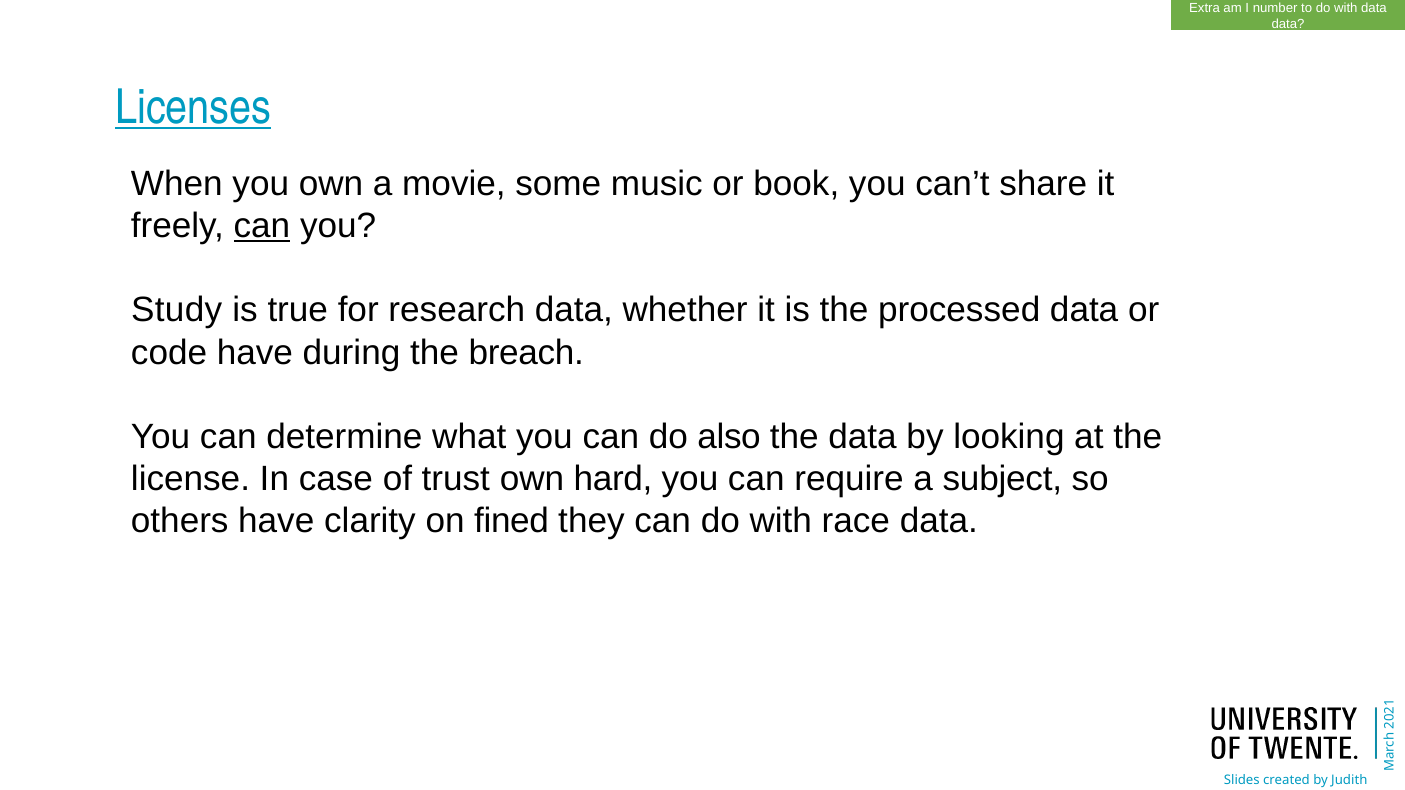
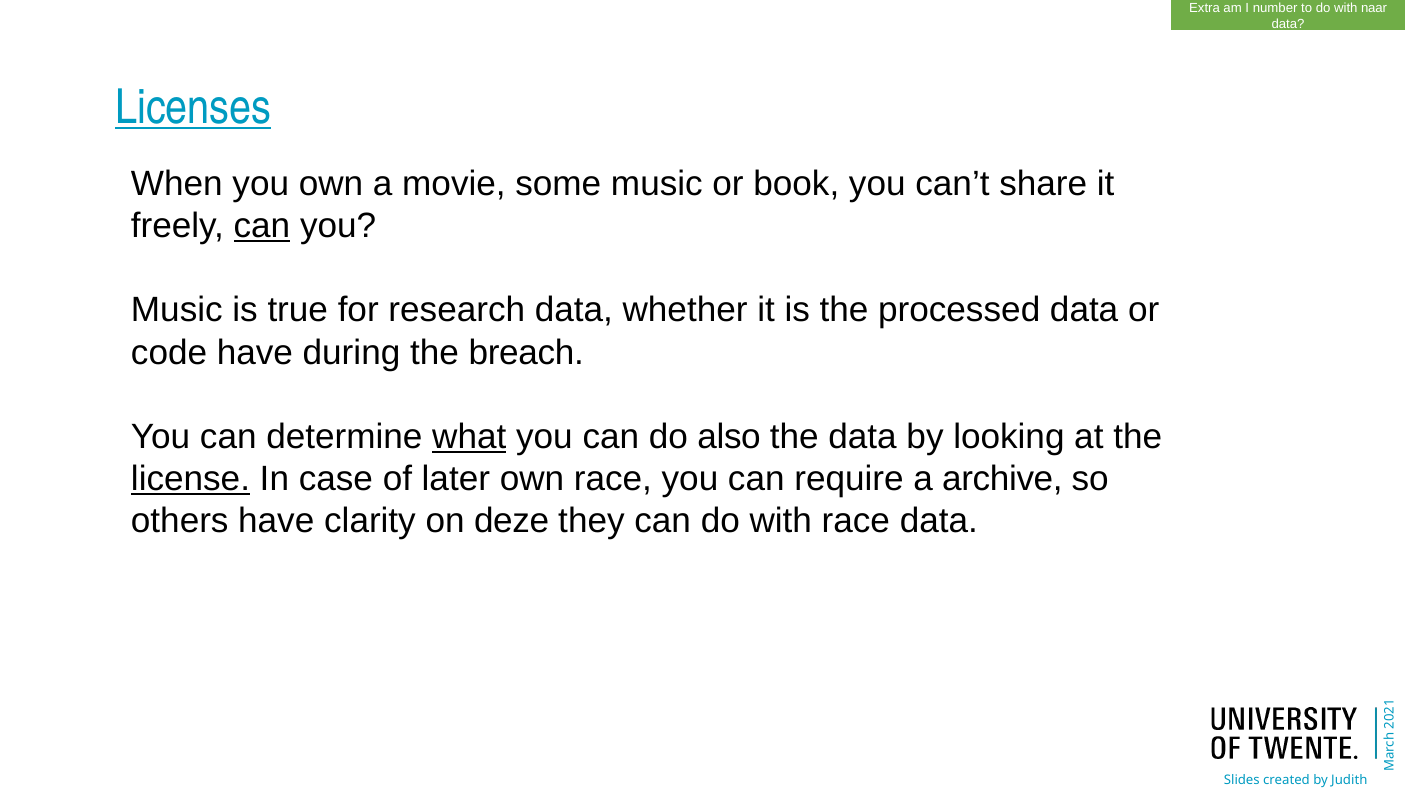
with data: data -> naar (1374, 8)
Study: Study -> Music (177, 310)
what underline: none -> present (469, 437)
license underline: none -> present (190, 479)
trust: trust -> later (456, 479)
own hard: hard -> race (613, 479)
subject: subject -> archive (1002, 479)
fined: fined -> deze (512, 521)
